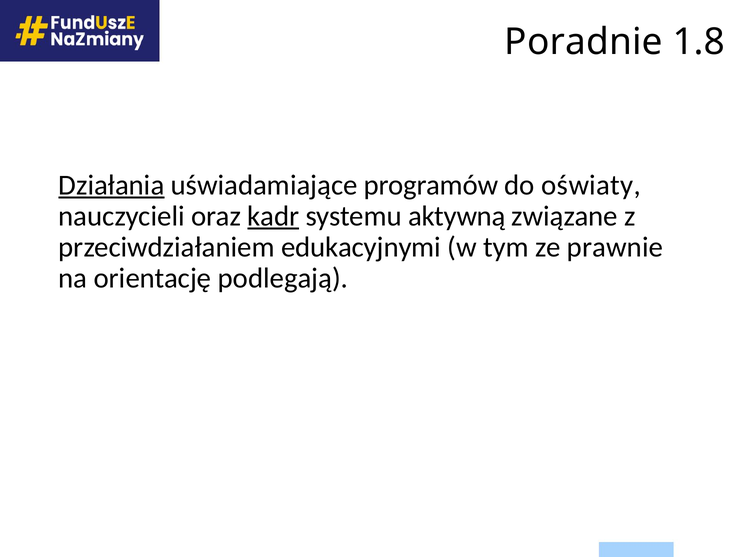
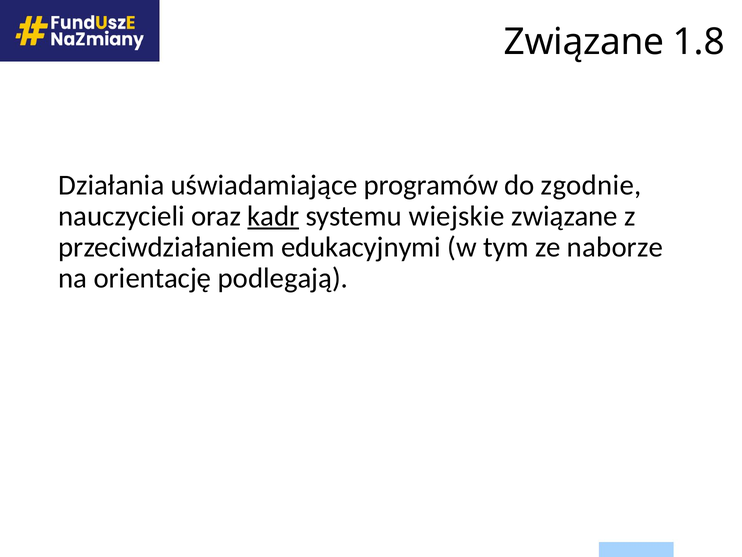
Poradnie: Poradnie -> Związane (584, 42)
Działania underline: present -> none (111, 185)
oświaty: oświaty -> zgodnie (591, 185)
aktywną: aktywną -> wiejskie (457, 216)
prawnie: prawnie -> naborze (615, 247)
